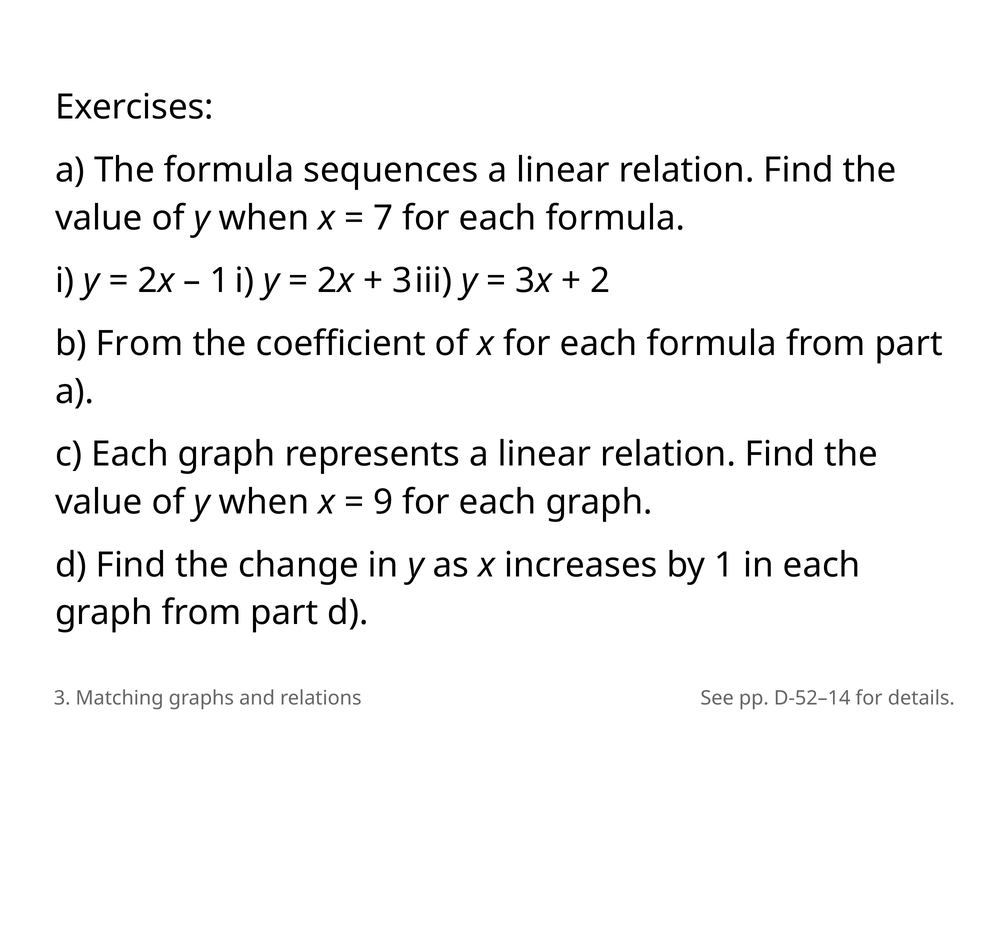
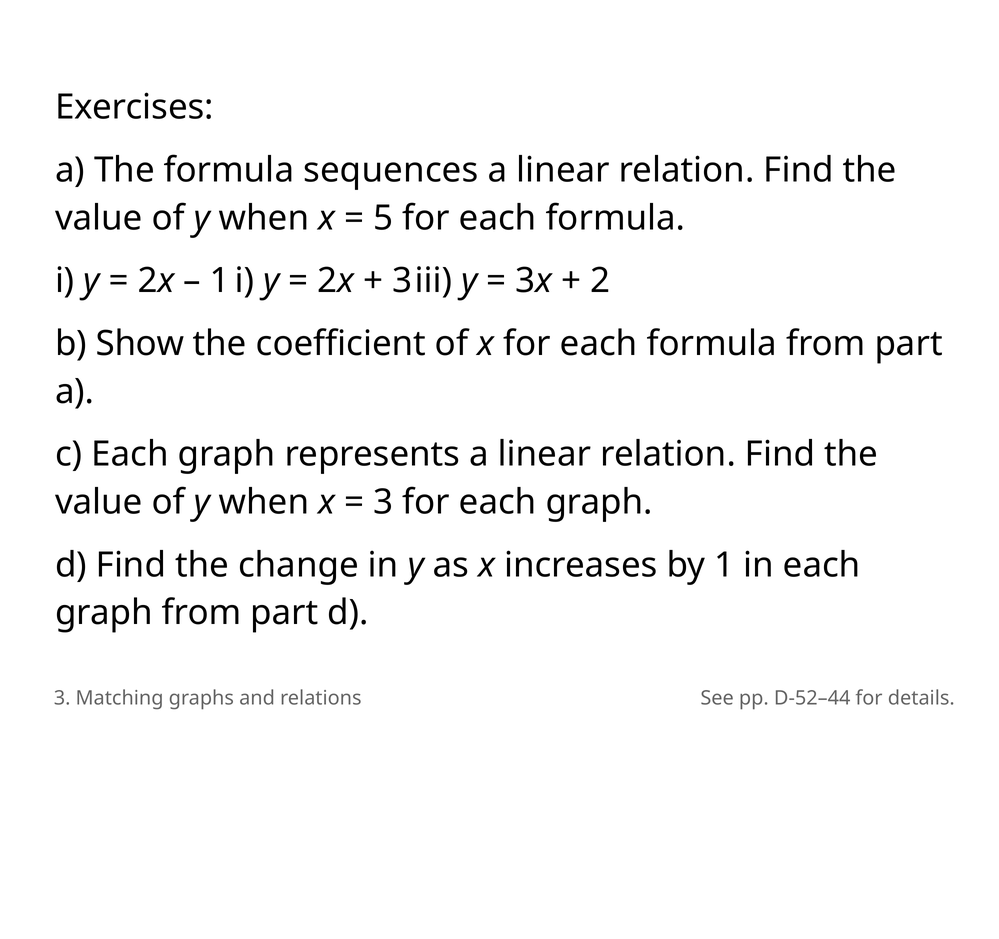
7: 7 -> 5 (383, 218)
b From: From -> Show (140, 344)
9: 9 -> 3 (383, 502)
D-52–14: D-52–14 -> D-52–44 (812, 698)
